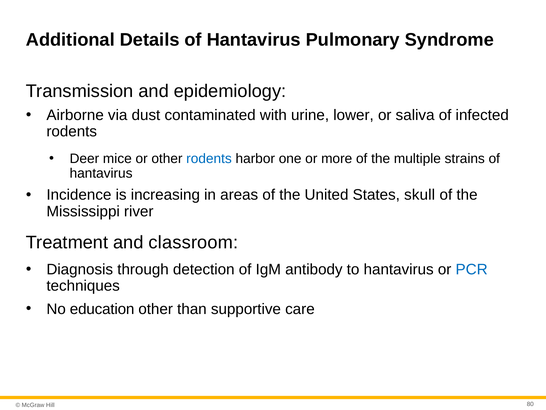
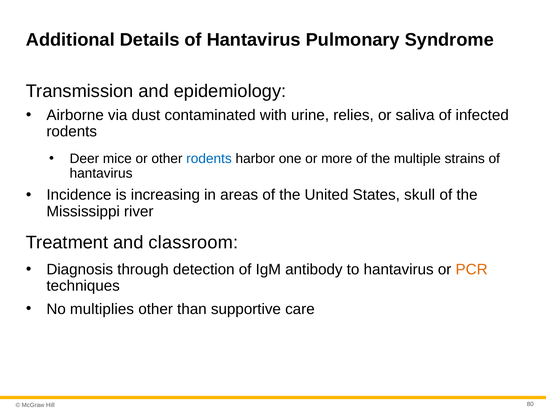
lower: lower -> relies (354, 115)
PCR colour: blue -> orange (472, 269)
education: education -> multiplies (102, 309)
